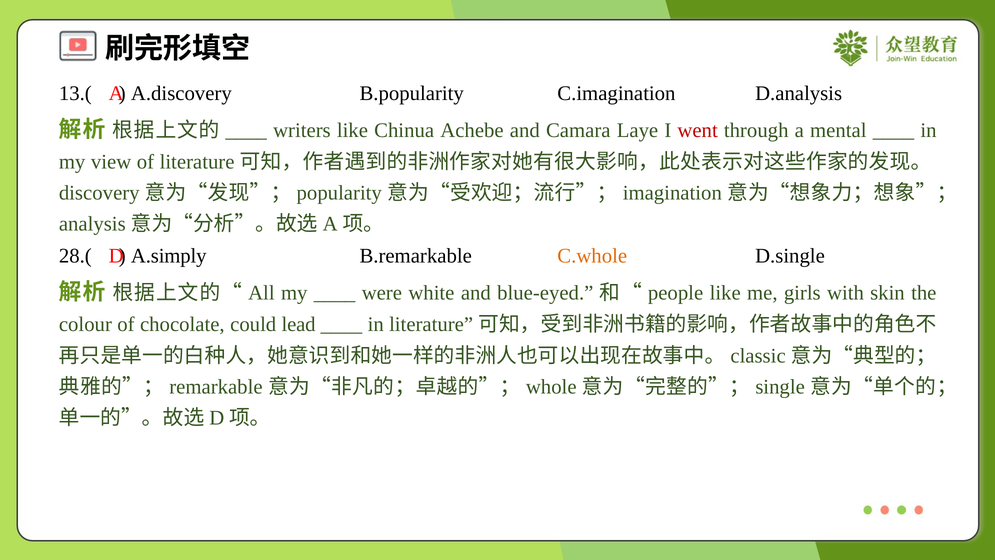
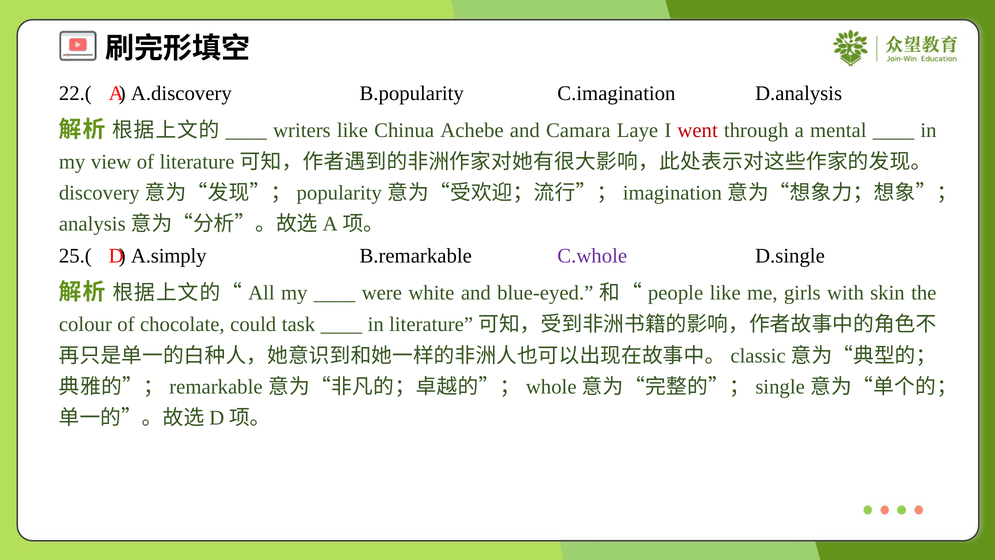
13.(: 13.( -> 22.( (75, 93)
28.(: 28.( -> 25.( (75, 256)
C.whole colour: orange -> purple (592, 256)
lead: lead -> task (298, 324)
